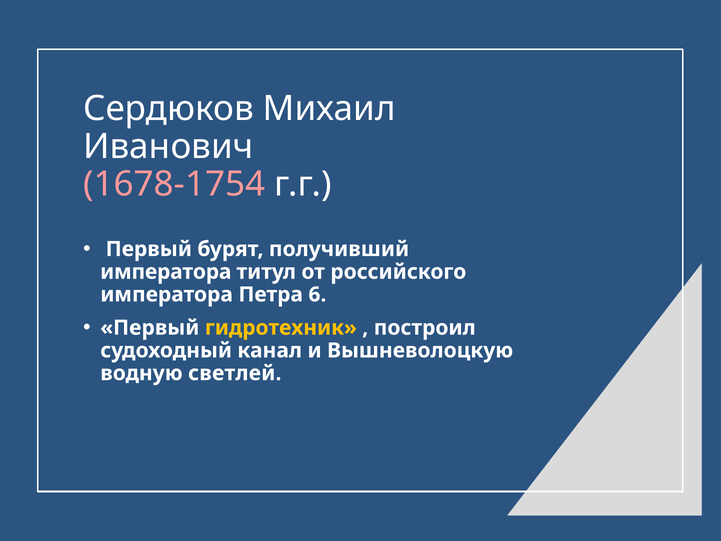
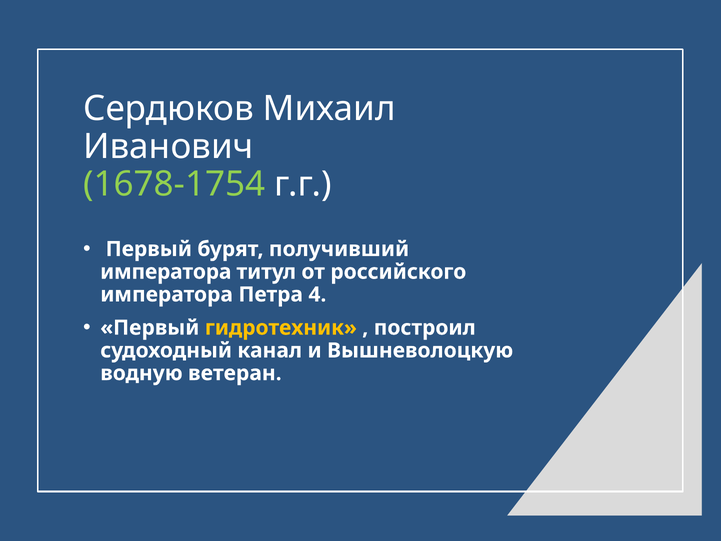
1678-1754 colour: pink -> light green (174, 184)
6: 6 -> 4 (317, 294)
светлей: светлей -> ветеран (235, 373)
